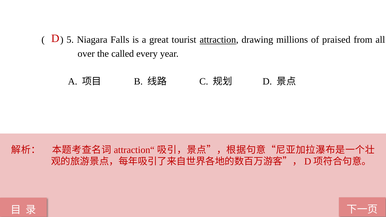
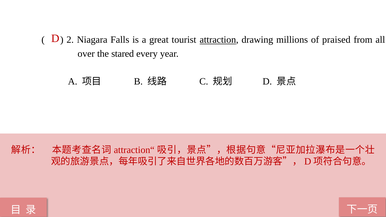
5: 5 -> 2 (70, 40)
called: called -> stared (123, 54)
